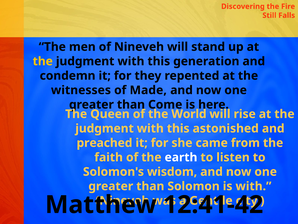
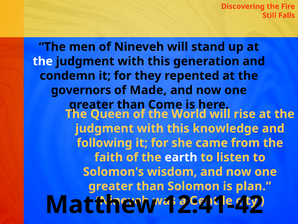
the colour: yellow -> white (43, 61)
witnesses: witnesses -> governors (81, 90)
astonished: astonished -> knowledge (226, 128)
preached: preached -> following (104, 143)
is with: with -> plan (253, 186)
